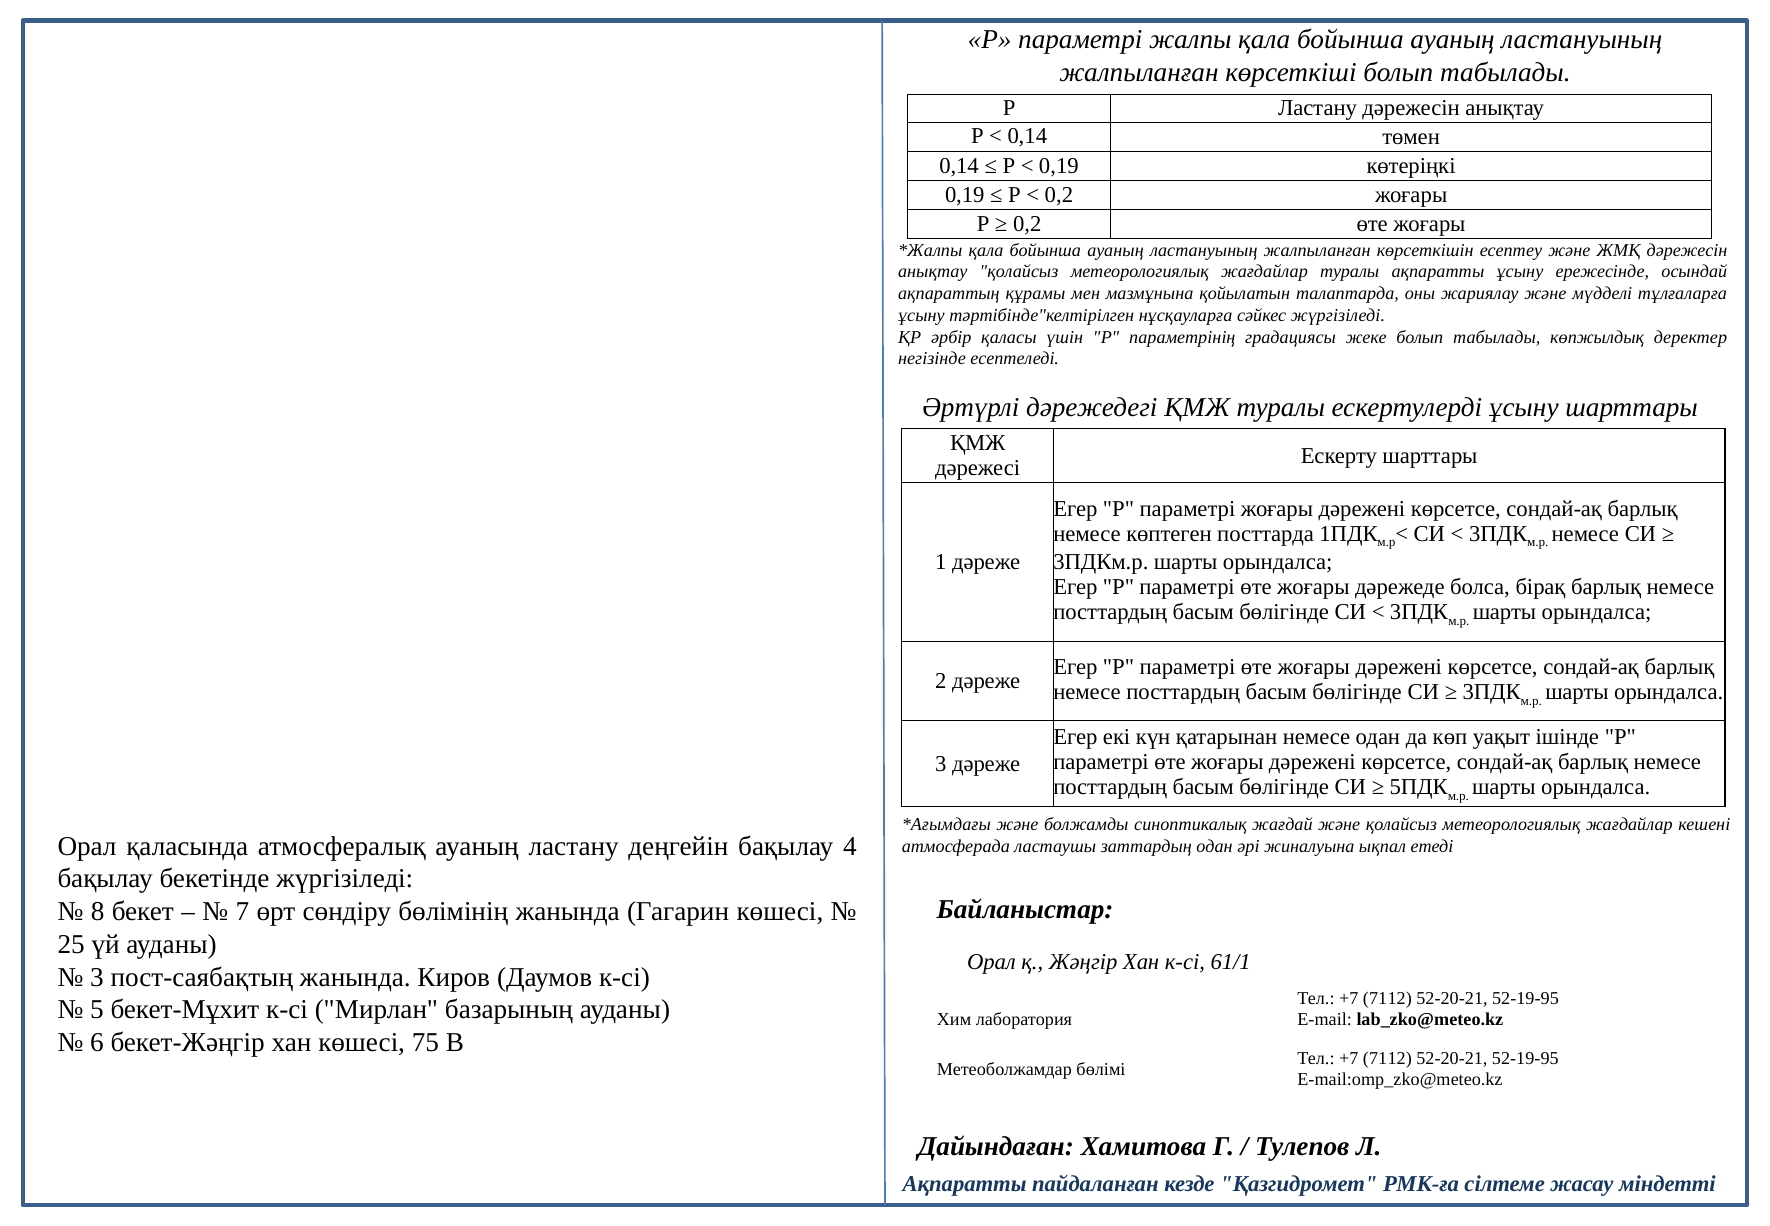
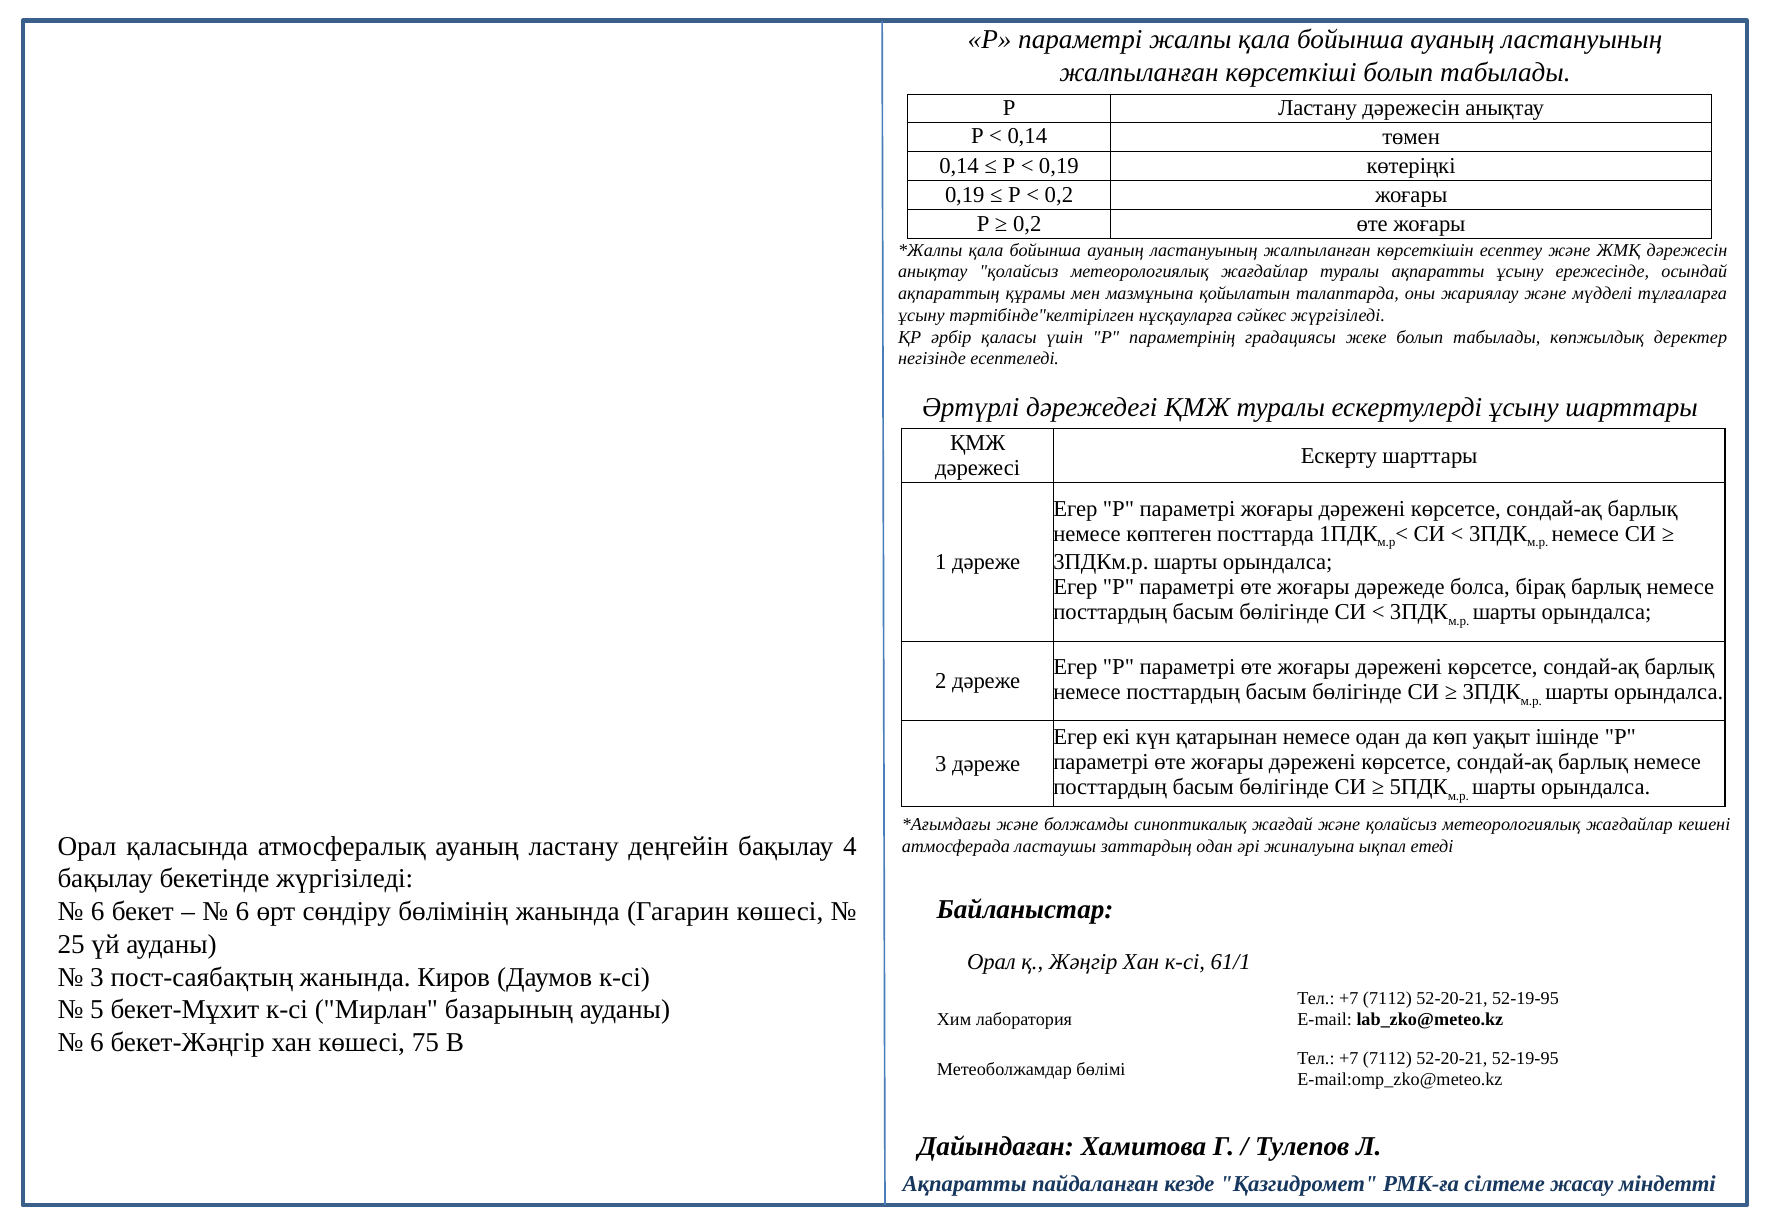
8: 8 -> 6 (98, 911)
7: 7 -> 6 (242, 911)
